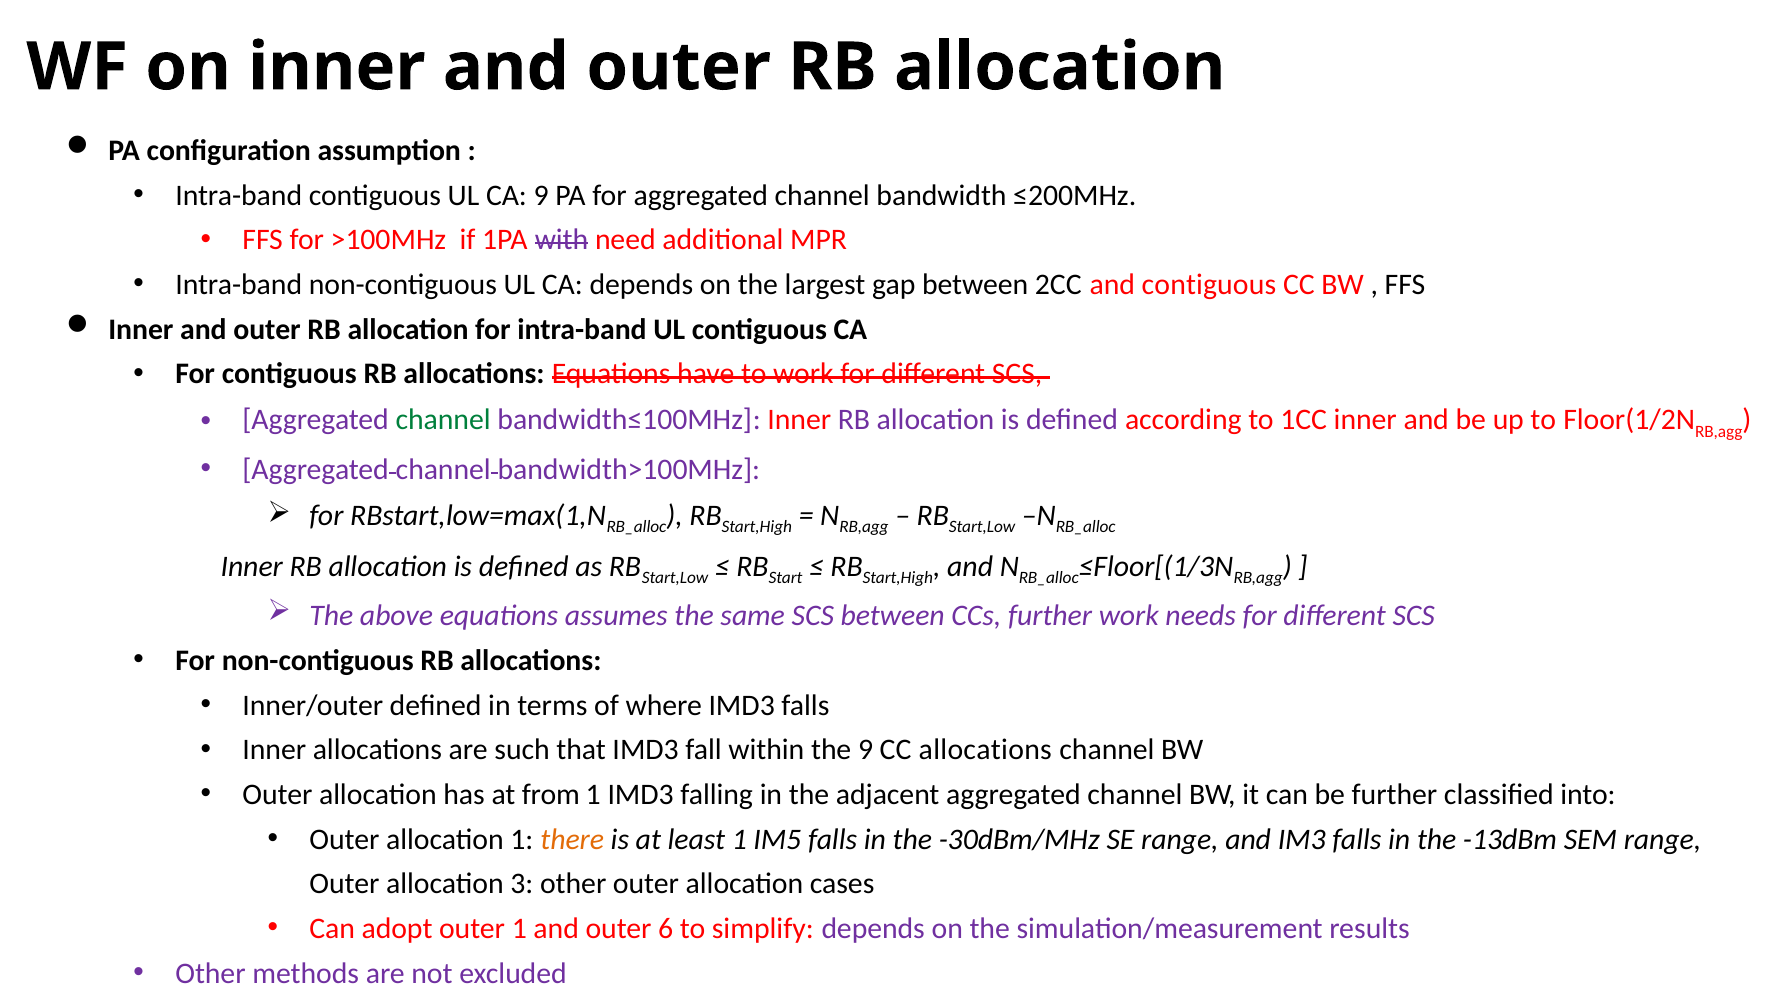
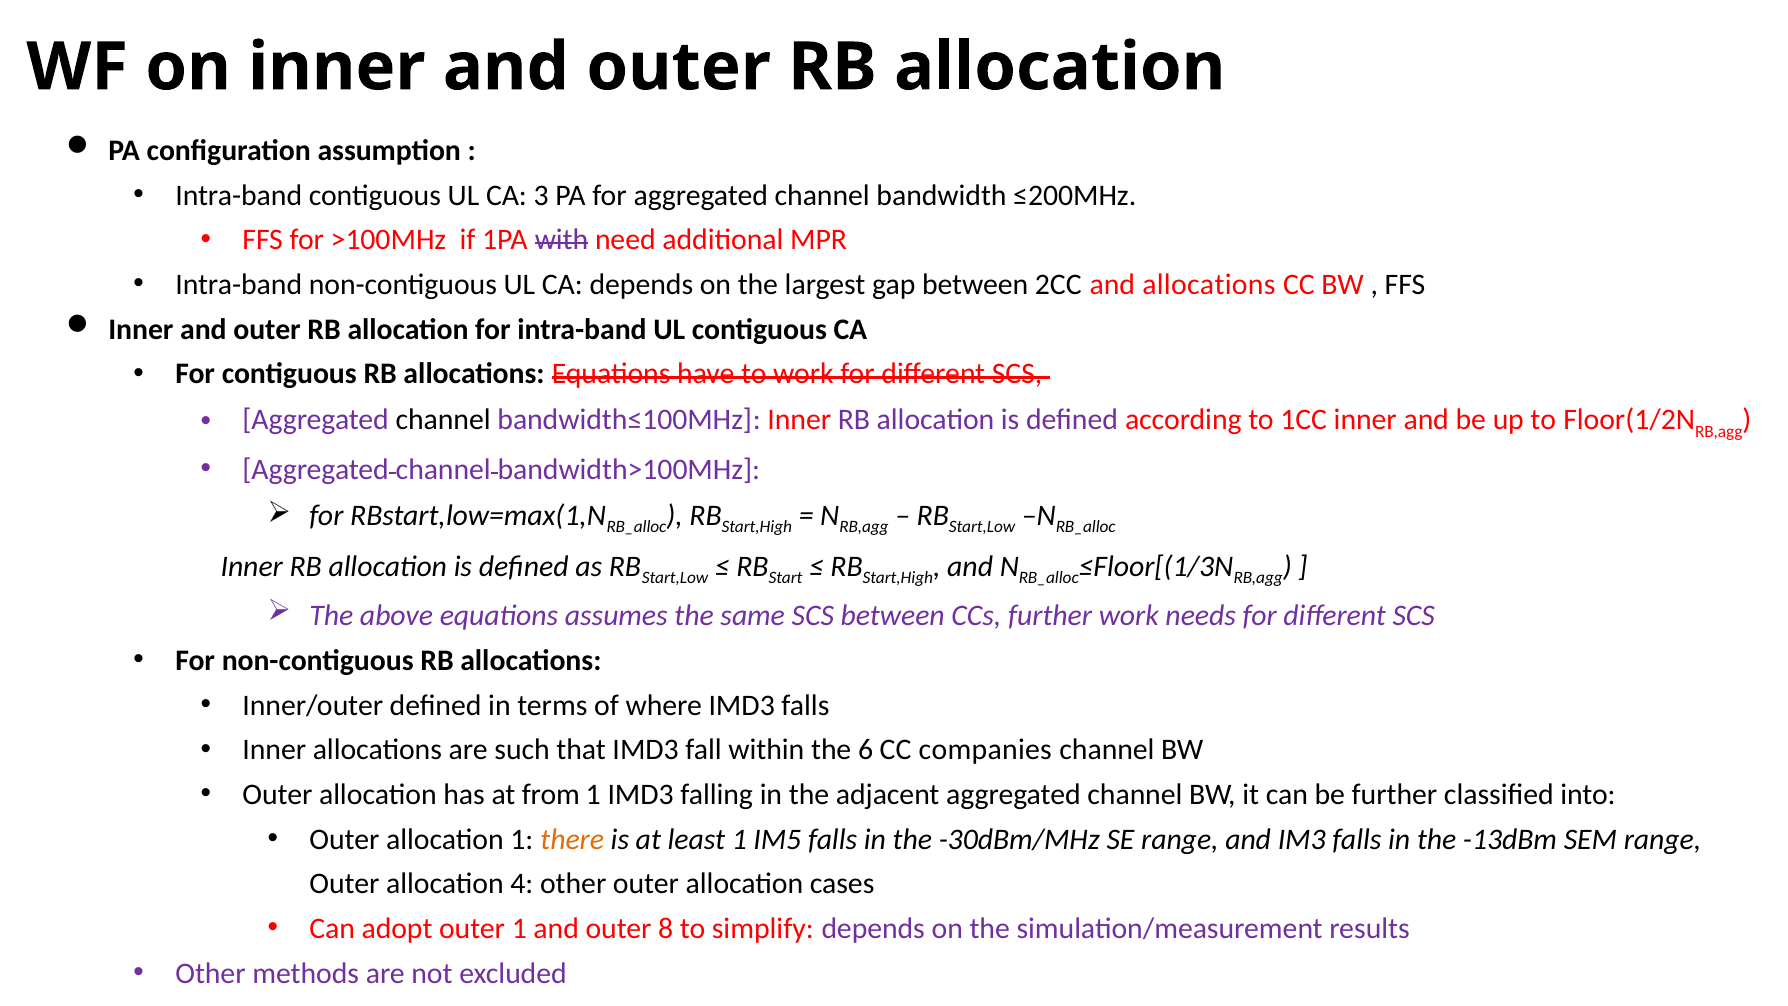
CA 9: 9 -> 3 (541, 195)
and contiguous: contiguous -> allocations (1209, 285)
channel colour: green -> black (443, 420)
the 9: 9 -> 6 (866, 750)
CC allocations: allocations -> companies (985, 750)
3: 3 -> 4 (522, 884)
6: 6 -> 8 (666, 928)
